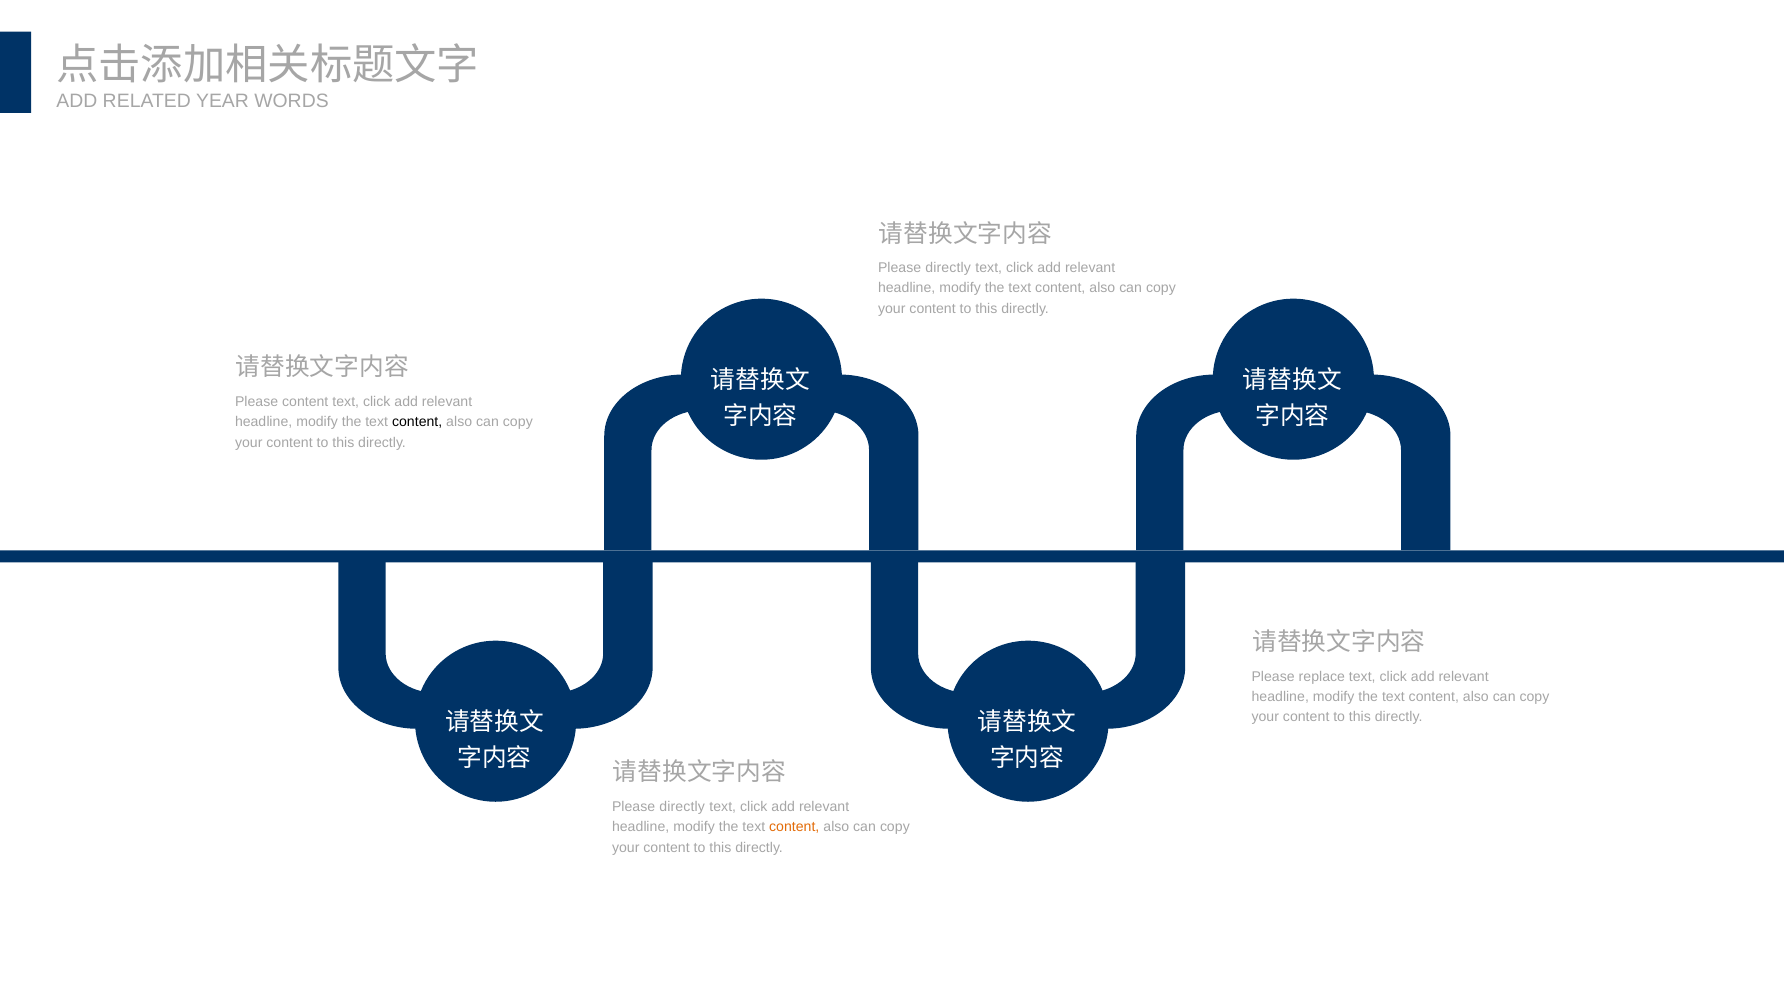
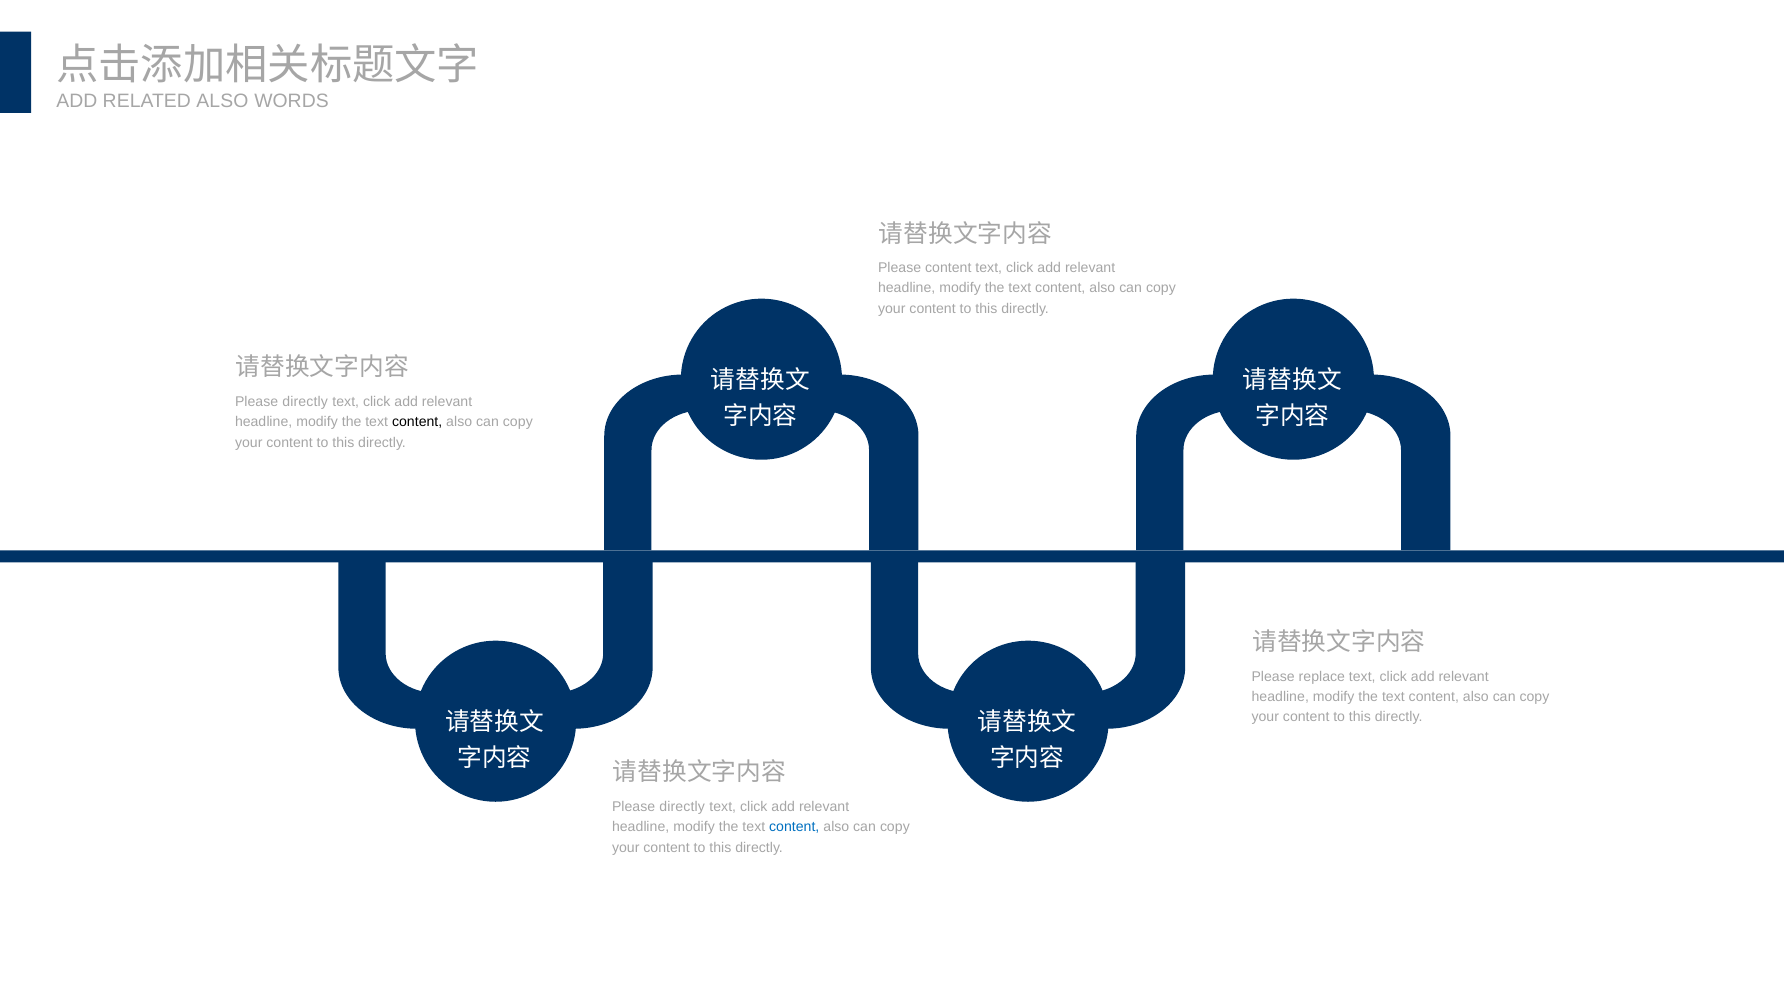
RELATED YEAR: YEAR -> ALSO (222, 101)
directly: directly -> content (948, 268)
content: content -> directly (305, 402)
content colour: orange -> blue (794, 828)
